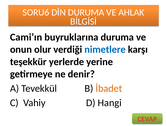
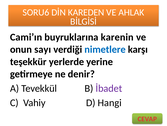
DİN DURUMA: DURUMA -> KAREDEN (86, 12)
buyruklarına duruma: duruma -> karenin (117, 37)
olur: olur -> sayı (43, 49)
İbadet colour: orange -> purple (109, 88)
